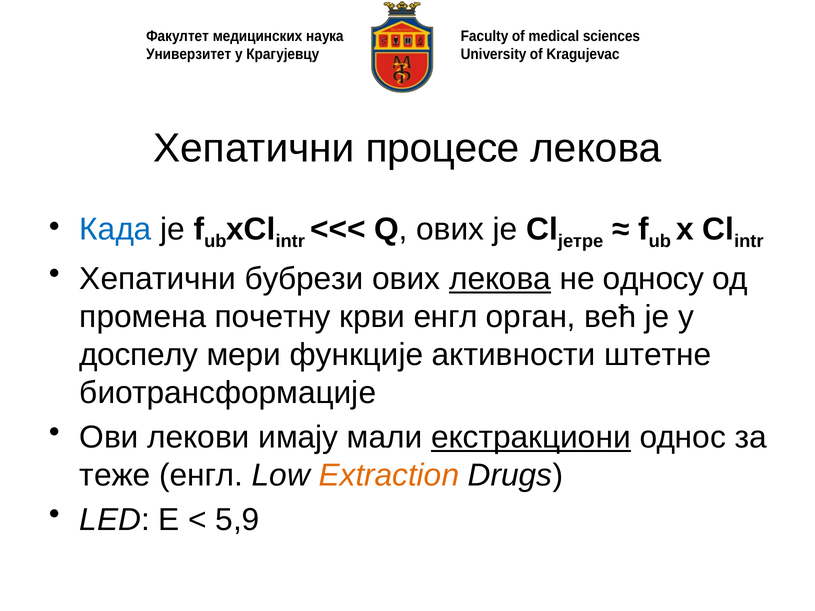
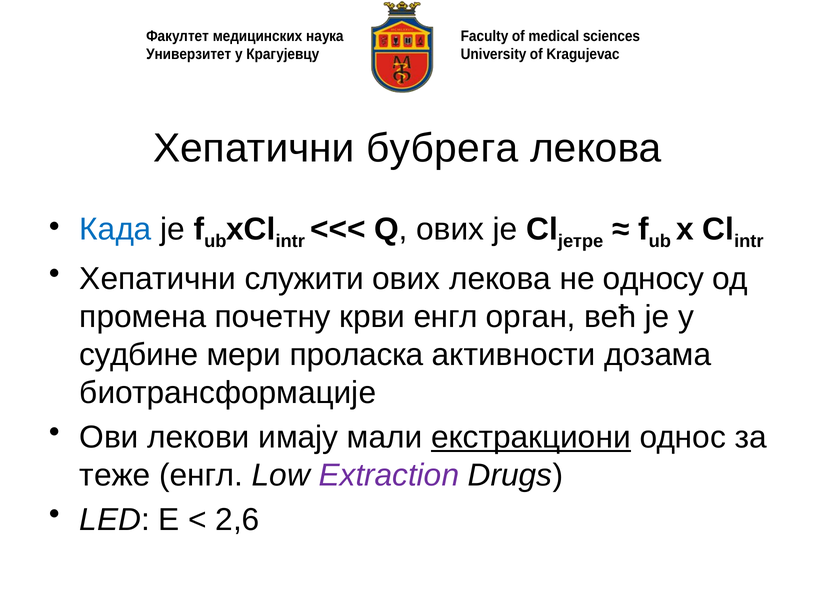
процесе: процесе -> бубрега (442, 148)
бубрези: бубрези -> служити (304, 279)
лекова underline: present -> none (500, 279)
доспелу: доспелу -> судбине (139, 355)
функције: функције -> проласка (357, 355)
штетне: штетне -> дозама (658, 355)
Extraction colour: orange -> purple (389, 475)
5,9: 5,9 -> 2,6 (237, 520)
